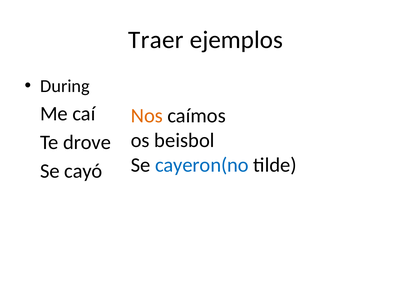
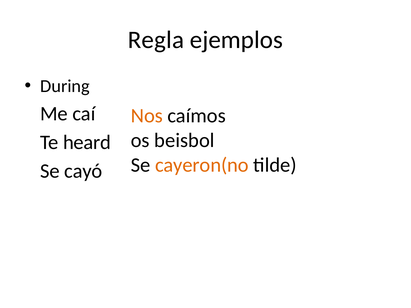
Traer: Traer -> Regla (156, 40)
drove: drove -> heard (87, 143)
cayeron(no colour: blue -> orange (202, 165)
